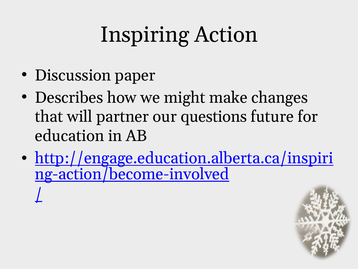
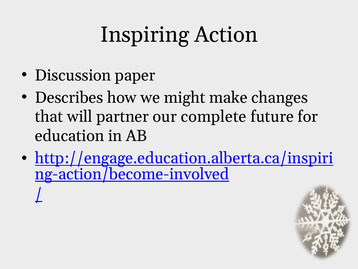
questions: questions -> complete (214, 116)
